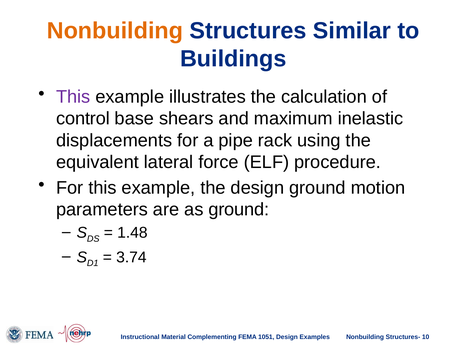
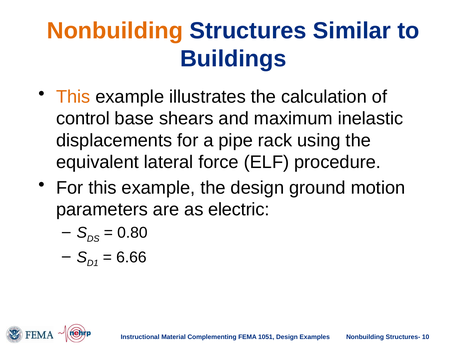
This colour: purple -> orange (73, 97)
as ground: ground -> electric (239, 210)
1.48: 1.48 -> 0.80 (132, 233)
3.74: 3.74 -> 6.66 (131, 257)
